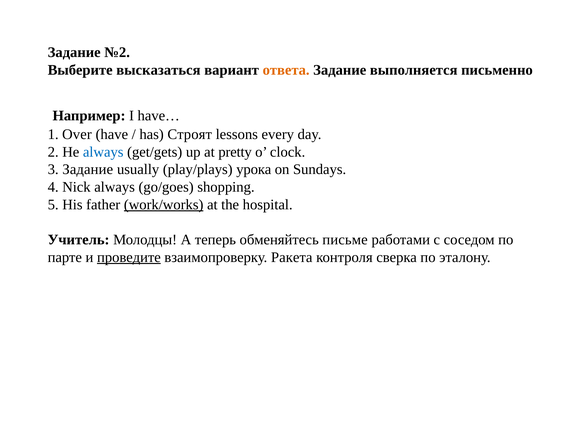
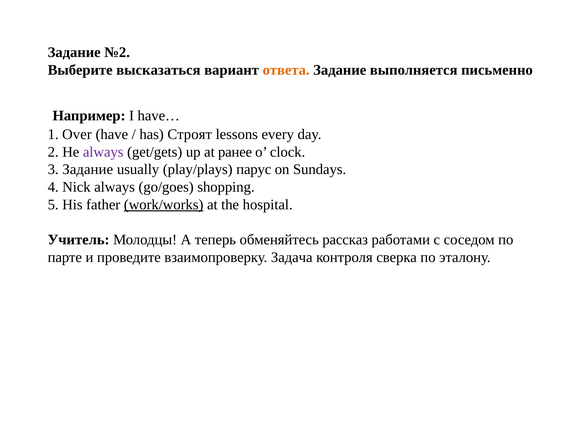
always colour: blue -> purple (103, 152)
pretty: pretty -> ранее (235, 152)
урока: урока -> парус (254, 169)
письме: письме -> рассказ (345, 240)
проведите underline: present -> none (129, 257)
Ракета: Ракета -> Задача (292, 257)
